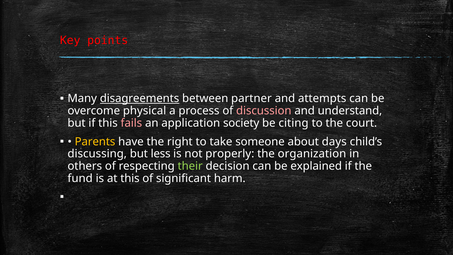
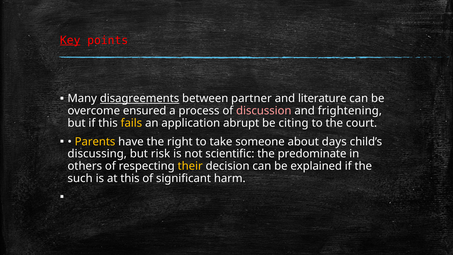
Key underline: none -> present (70, 40)
attempts: attempts -> literature (322, 98)
physical: physical -> ensured (145, 111)
understand: understand -> frightening (350, 111)
fails colour: pink -> yellow (131, 123)
society: society -> abrupt (241, 123)
less: less -> risk (161, 154)
properly: properly -> scientiﬁc (230, 154)
organization: organization -> predominate (312, 154)
their colour: light green -> yellow (190, 166)
fund: fund -> such (80, 178)
